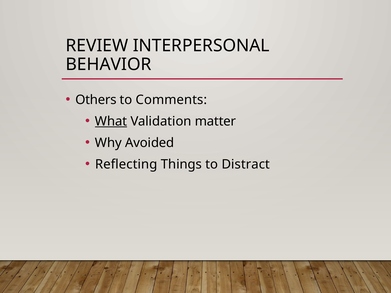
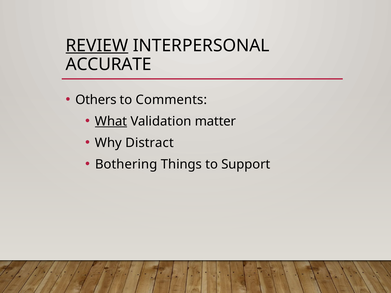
REVIEW underline: none -> present (97, 46)
BEHAVIOR: BEHAVIOR -> ACCURATE (109, 64)
Avoided: Avoided -> Distract (150, 143)
Reflecting: Reflecting -> Bothering (126, 164)
Distract: Distract -> Support (246, 164)
